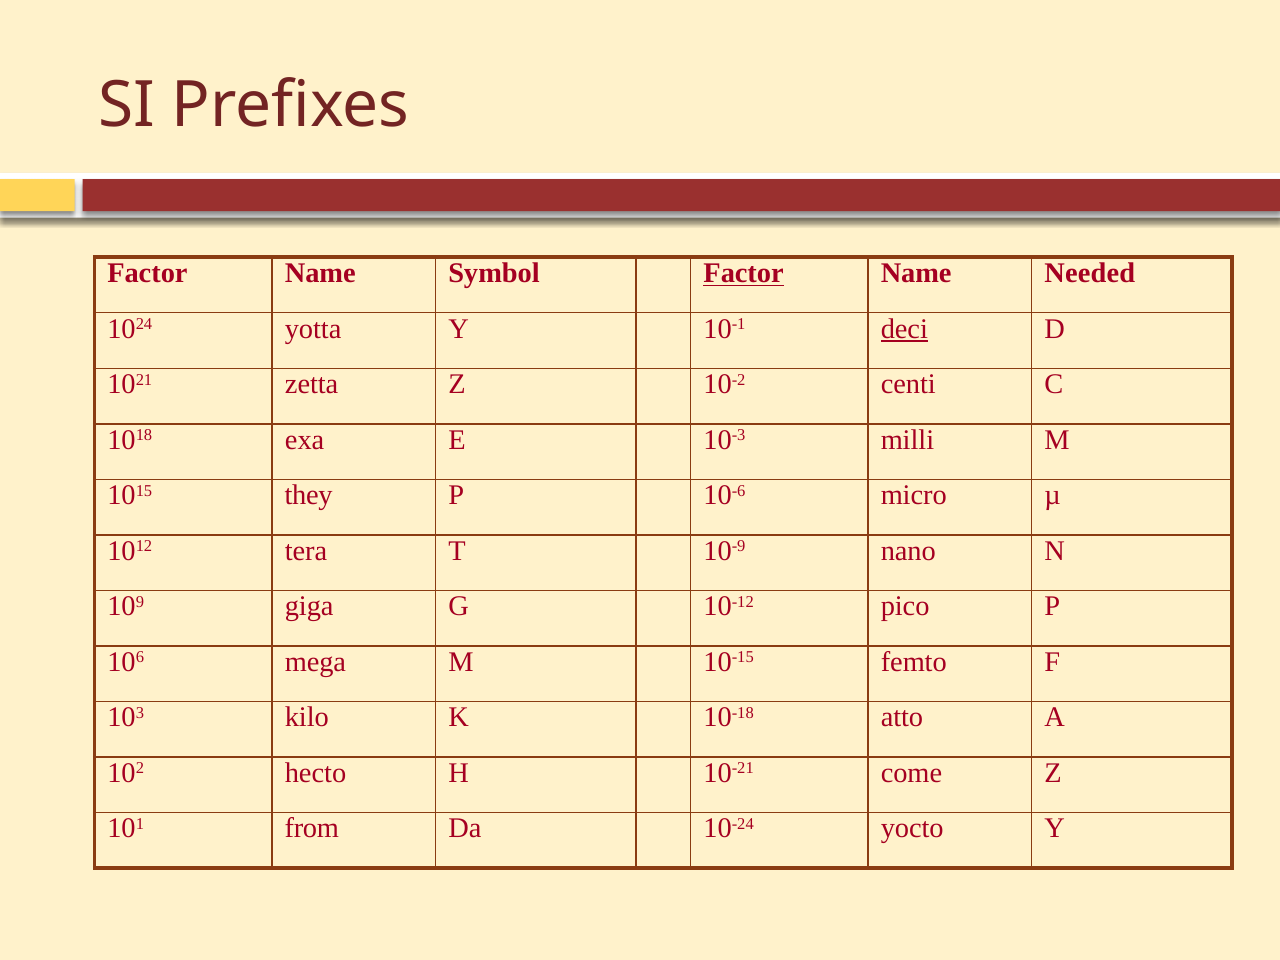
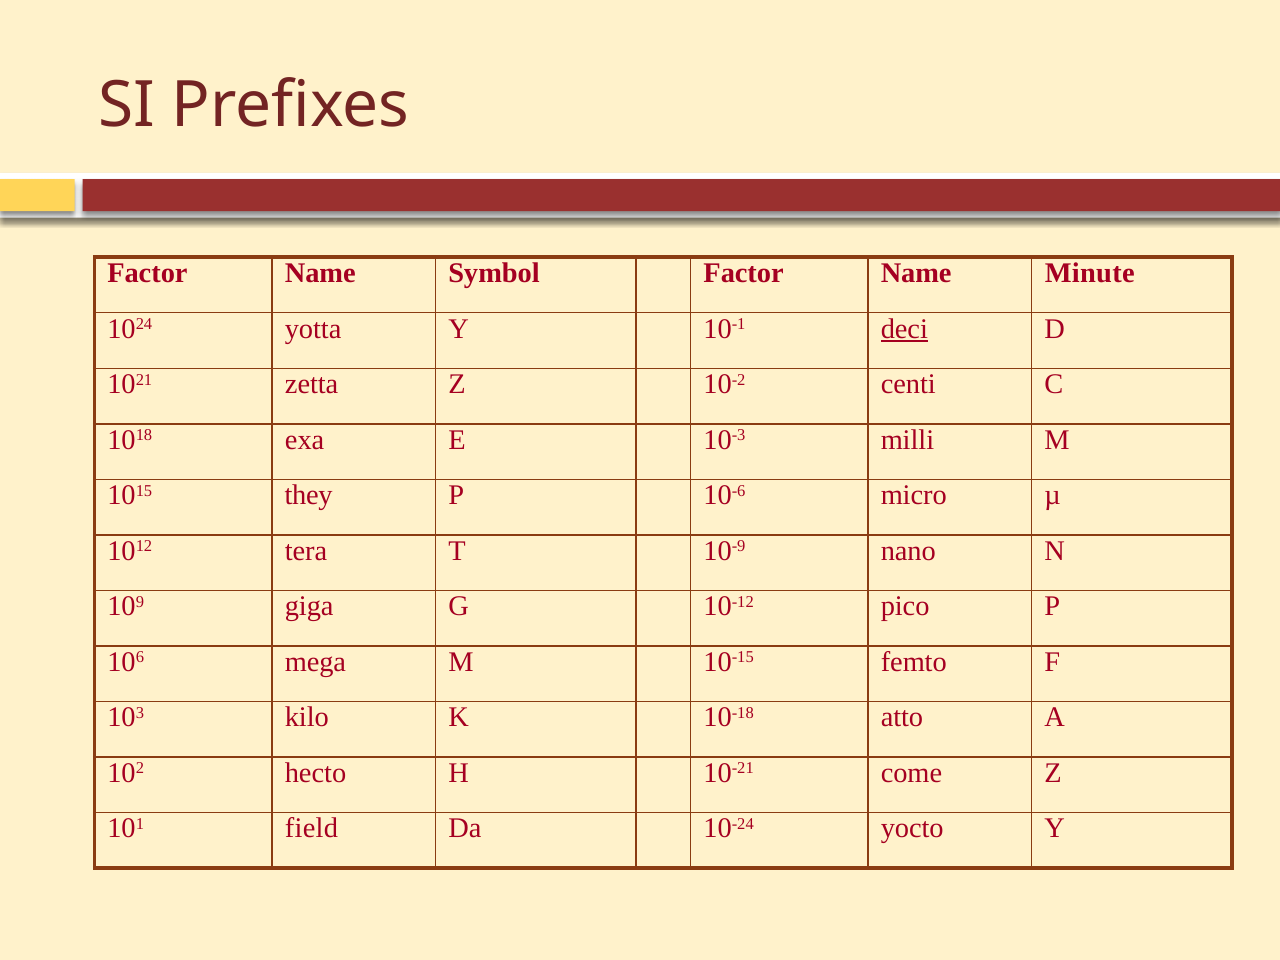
Factor underline: present -> none (744, 273)
Needed: Needed -> Minute (1090, 273)
from: from -> field (312, 829)
